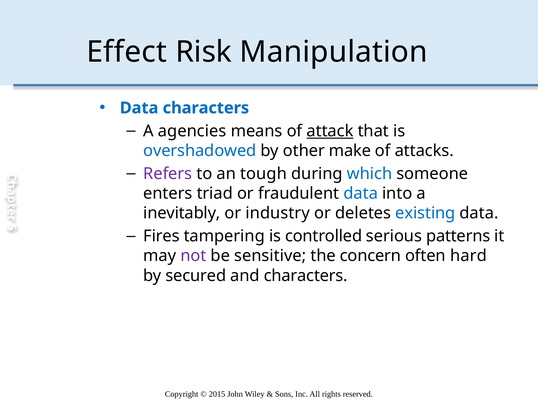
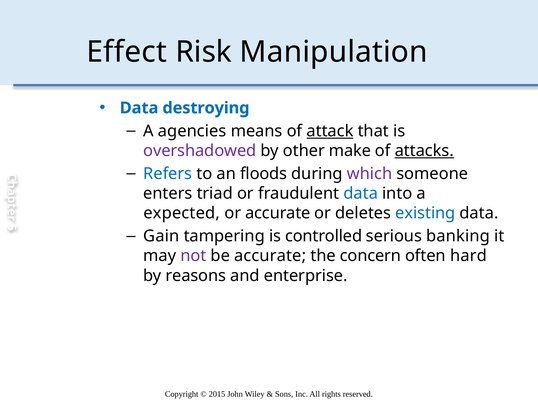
Data characters: characters -> destroying (206, 108)
overshadowed colour: blue -> purple (200, 151)
attacks underline: none -> present (424, 151)
Refers colour: purple -> blue (168, 173)
tough: tough -> floods (264, 173)
which colour: blue -> purple (370, 173)
inevitably: inevitably -> expected (182, 213)
or industry: industry -> accurate (278, 213)
Fires: Fires -> Gain (161, 236)
patterns: patterns -> banking (458, 236)
be sensitive: sensitive -> accurate (270, 256)
secured: secured -> reasons (196, 275)
and characters: characters -> enterprise (306, 275)
